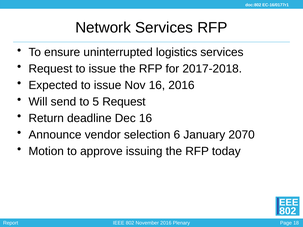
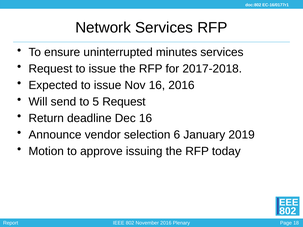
logistics: logistics -> minutes (177, 52)
2070: 2070 -> 2019 (242, 135)
